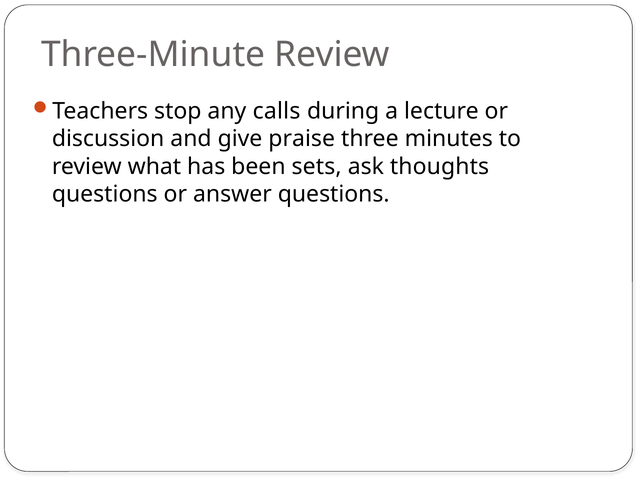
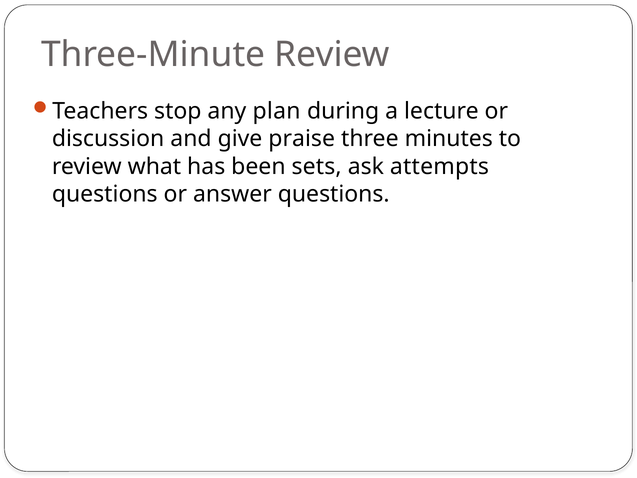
calls: calls -> plan (277, 111)
thoughts: thoughts -> attempts (439, 166)
